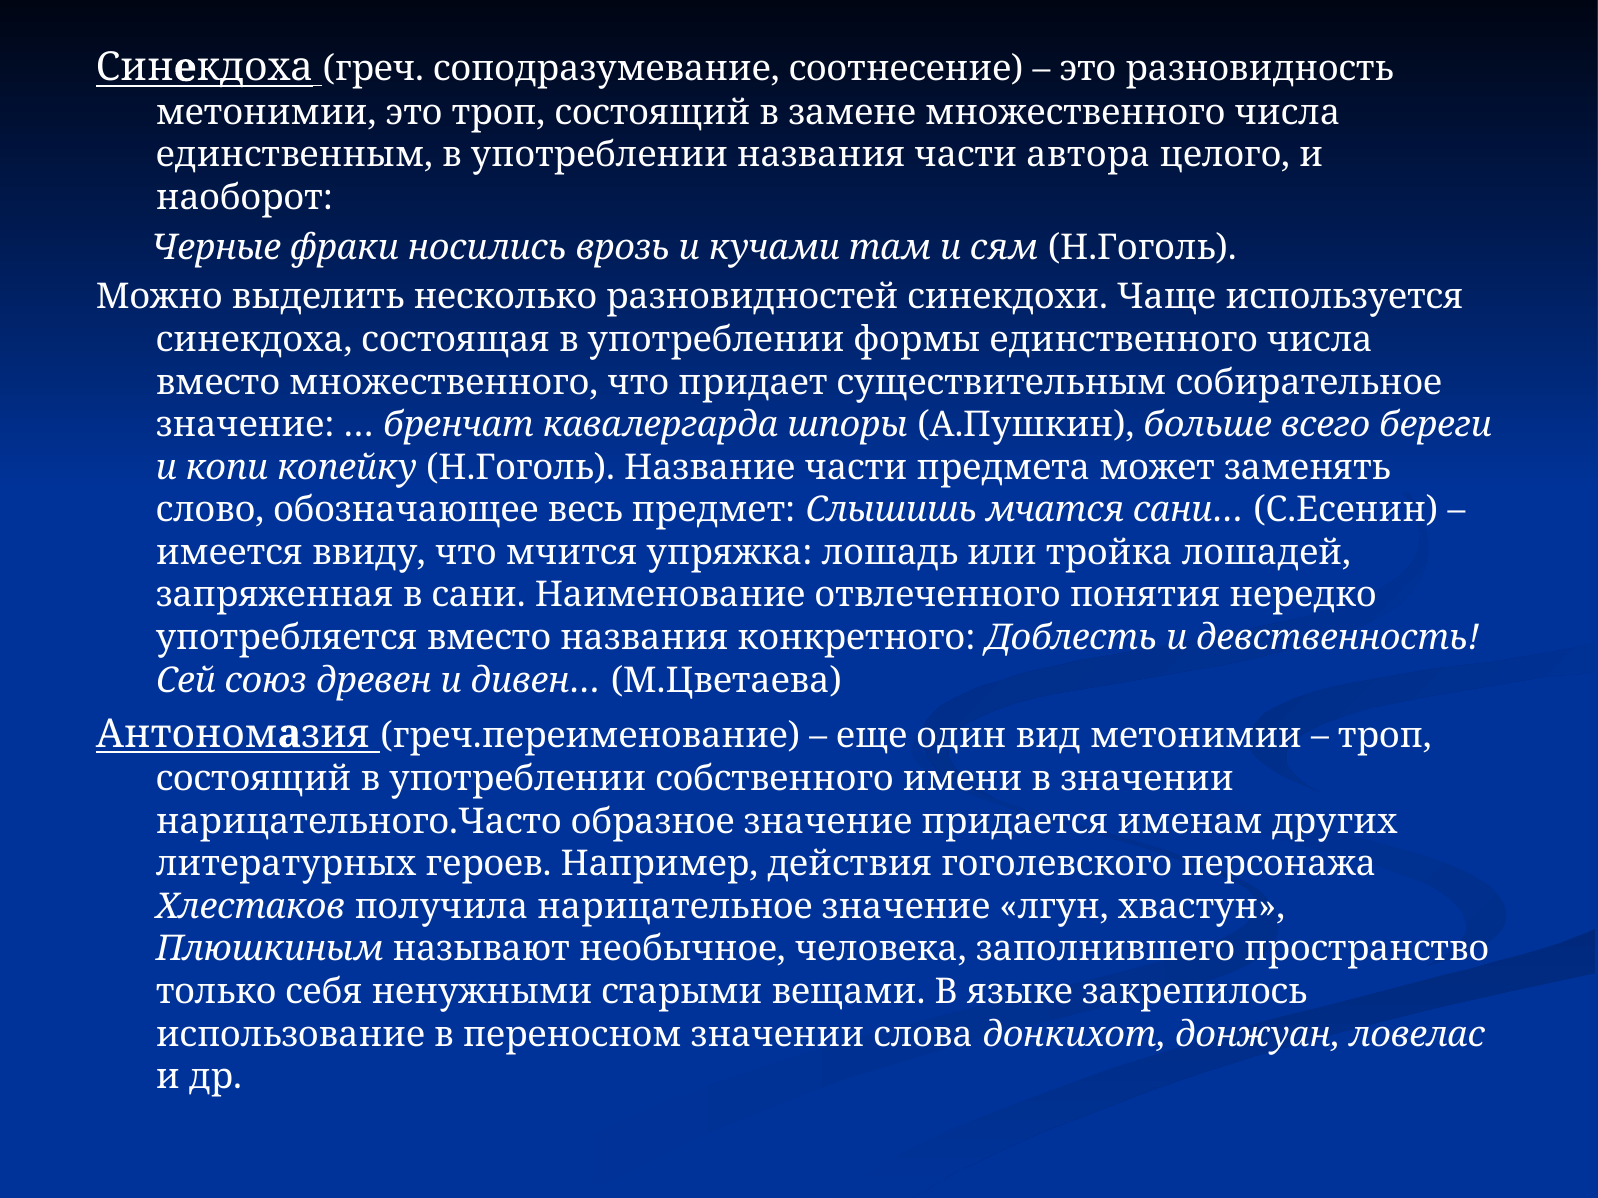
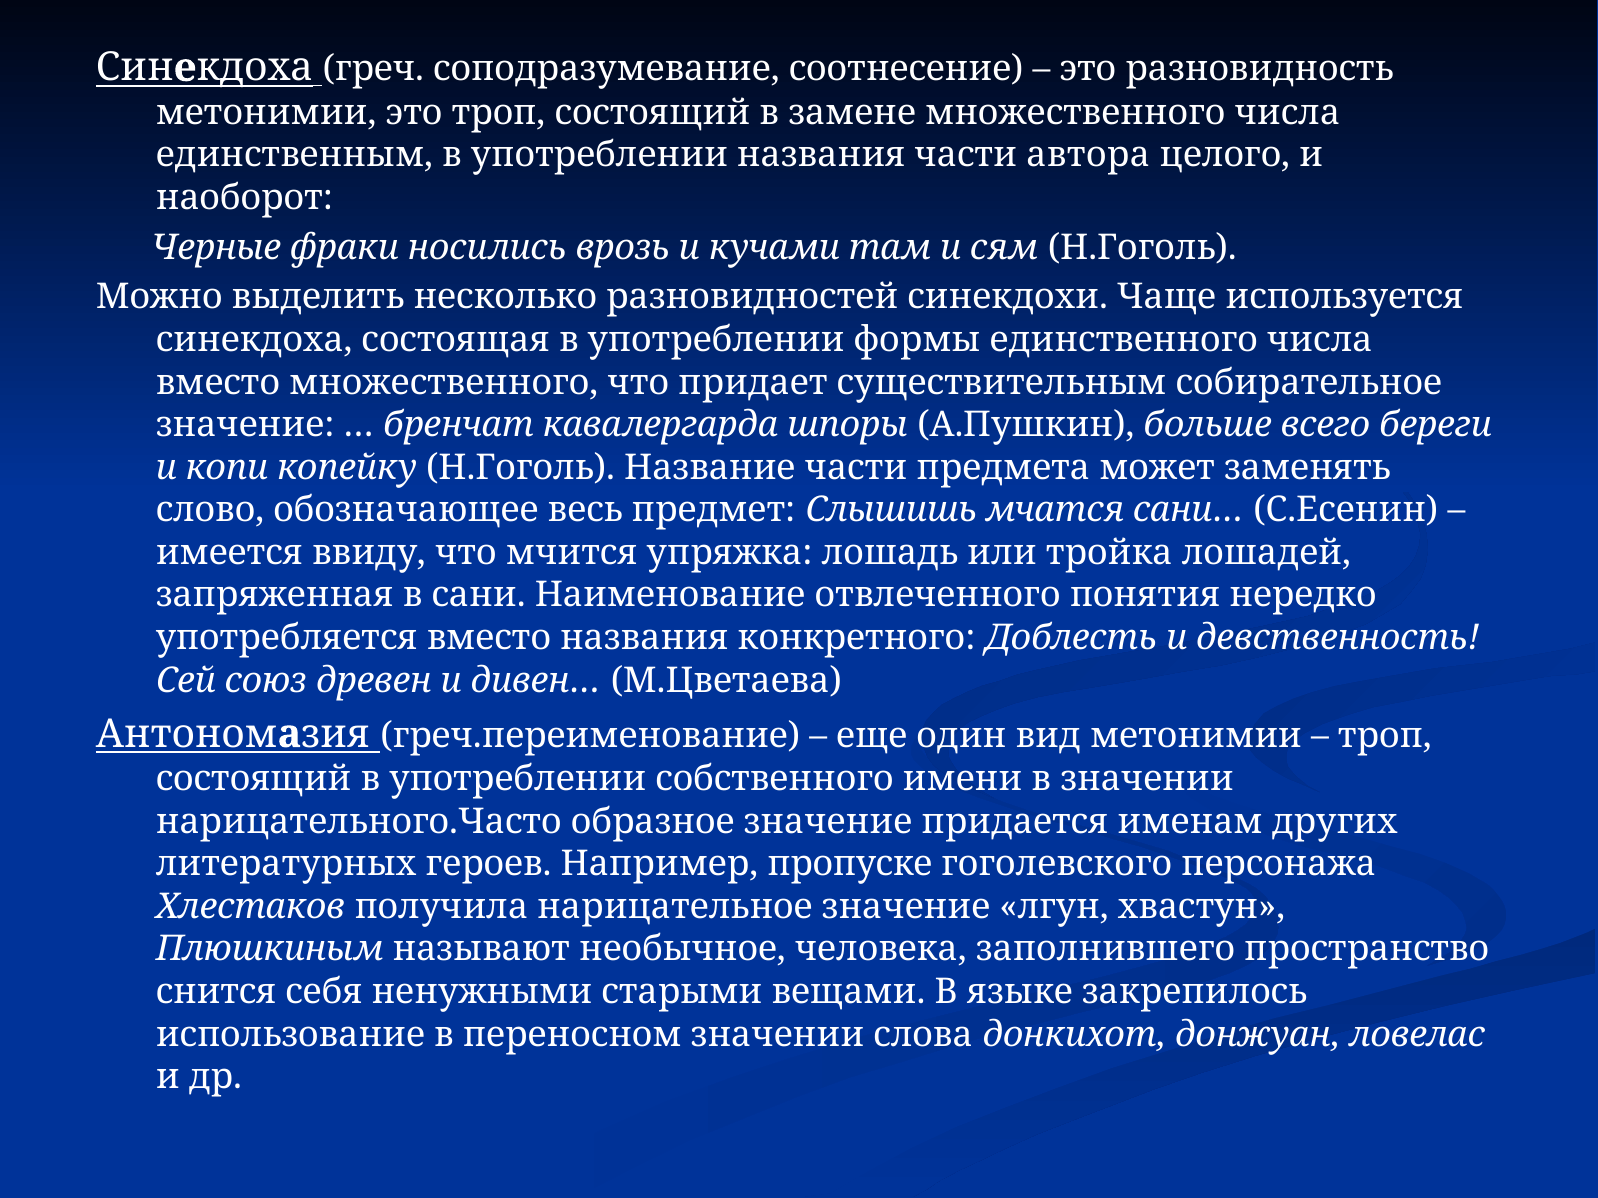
действия: действия -> пропуске (850, 864)
только: только -> снится (216, 992)
